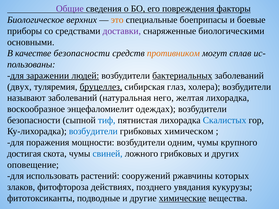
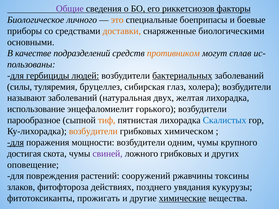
повреждения: повреждения -> риккетсиозов (188, 9)
верхних: верхних -> личного (82, 20)
доставки colour: purple -> orange (122, 31)
качестве безопасности: безопасности -> подразделений (82, 53)
заражении: заражении -> гербициды (48, 76)
двух: двух -> силы (19, 87)
бруцеллез underline: present -> none (101, 87)
него: него -> двух (164, 98)
воскообразное: воскообразное -> использование (36, 109)
одеждах: одеждах -> горького (156, 109)
безопасности: безопасности -> парообразное (34, 120)
тиф colour: blue -> orange (107, 120)
возбудители colour: blue -> orange (93, 131)
для underline: none -> present (16, 143)
свиней colour: blue -> purple (108, 154)
использовать: использовать -> повреждения (52, 176)
которых: которых -> токсины (232, 176)
подводные: подводные -> прожигать (98, 198)
